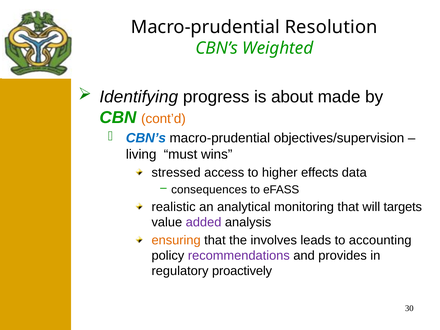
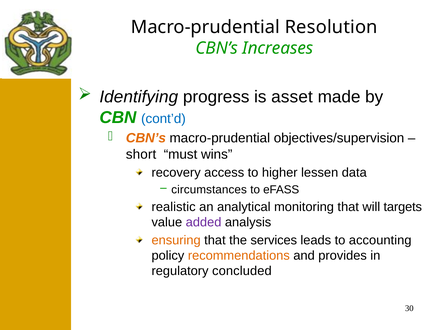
Weighted: Weighted -> Increases (278, 48)
about: about -> asset (292, 97)
cont’d colour: orange -> blue (163, 119)
CBN’s colour: blue -> orange (146, 138)
living: living -> short (141, 154)
stressed: stressed -> recovery (176, 173)
effects: effects -> lessen (320, 173)
consequences: consequences -> circumstances (209, 190)
involves: involves -> services (274, 240)
recommendations colour: purple -> orange (239, 256)
proactively: proactively -> concluded (242, 271)
